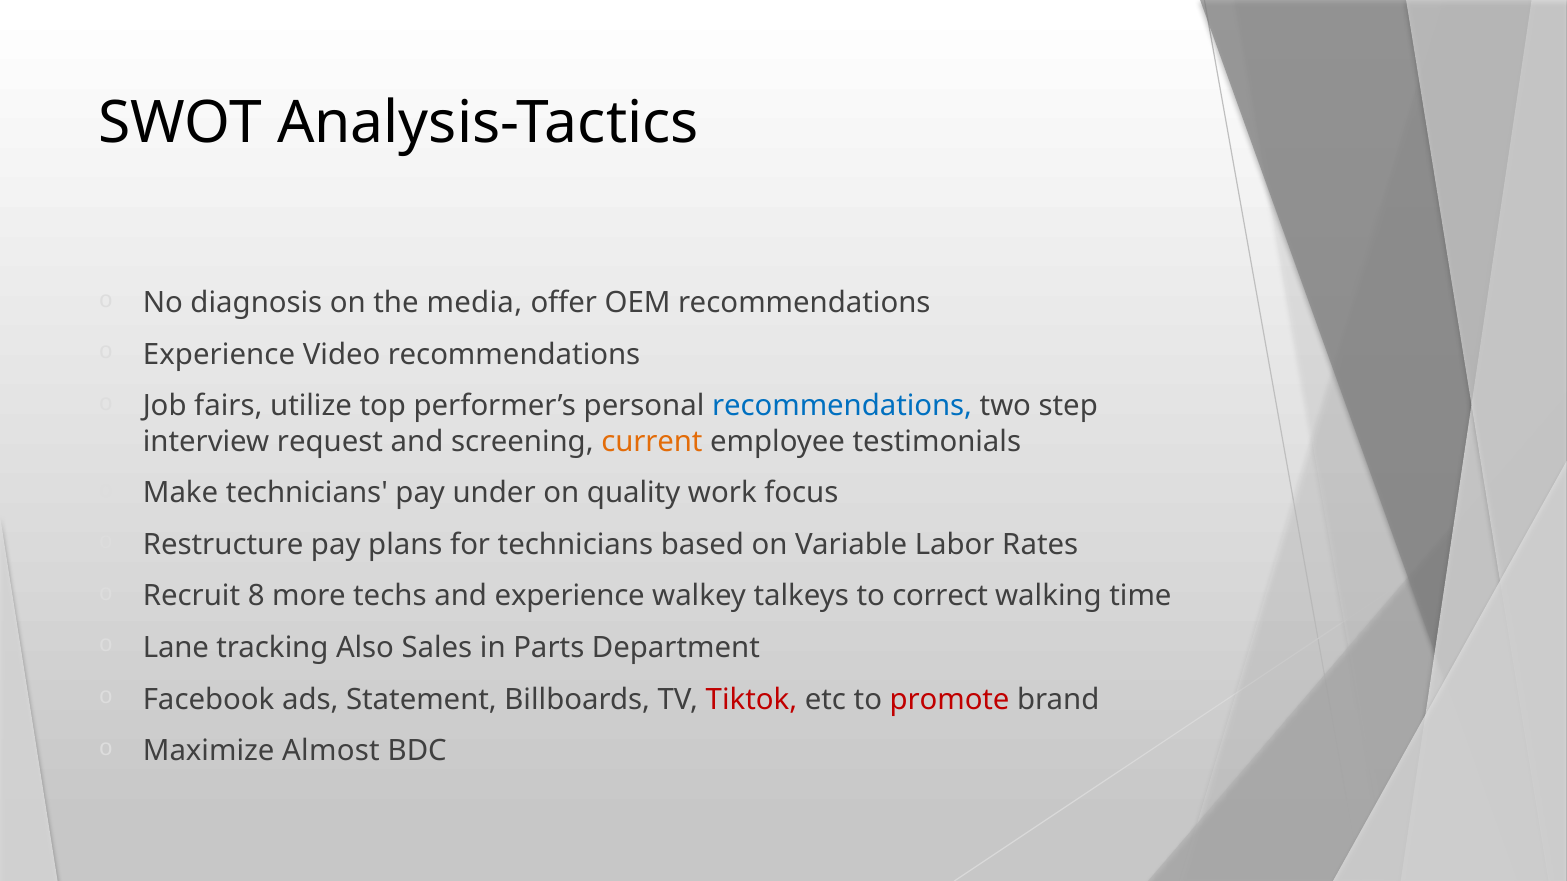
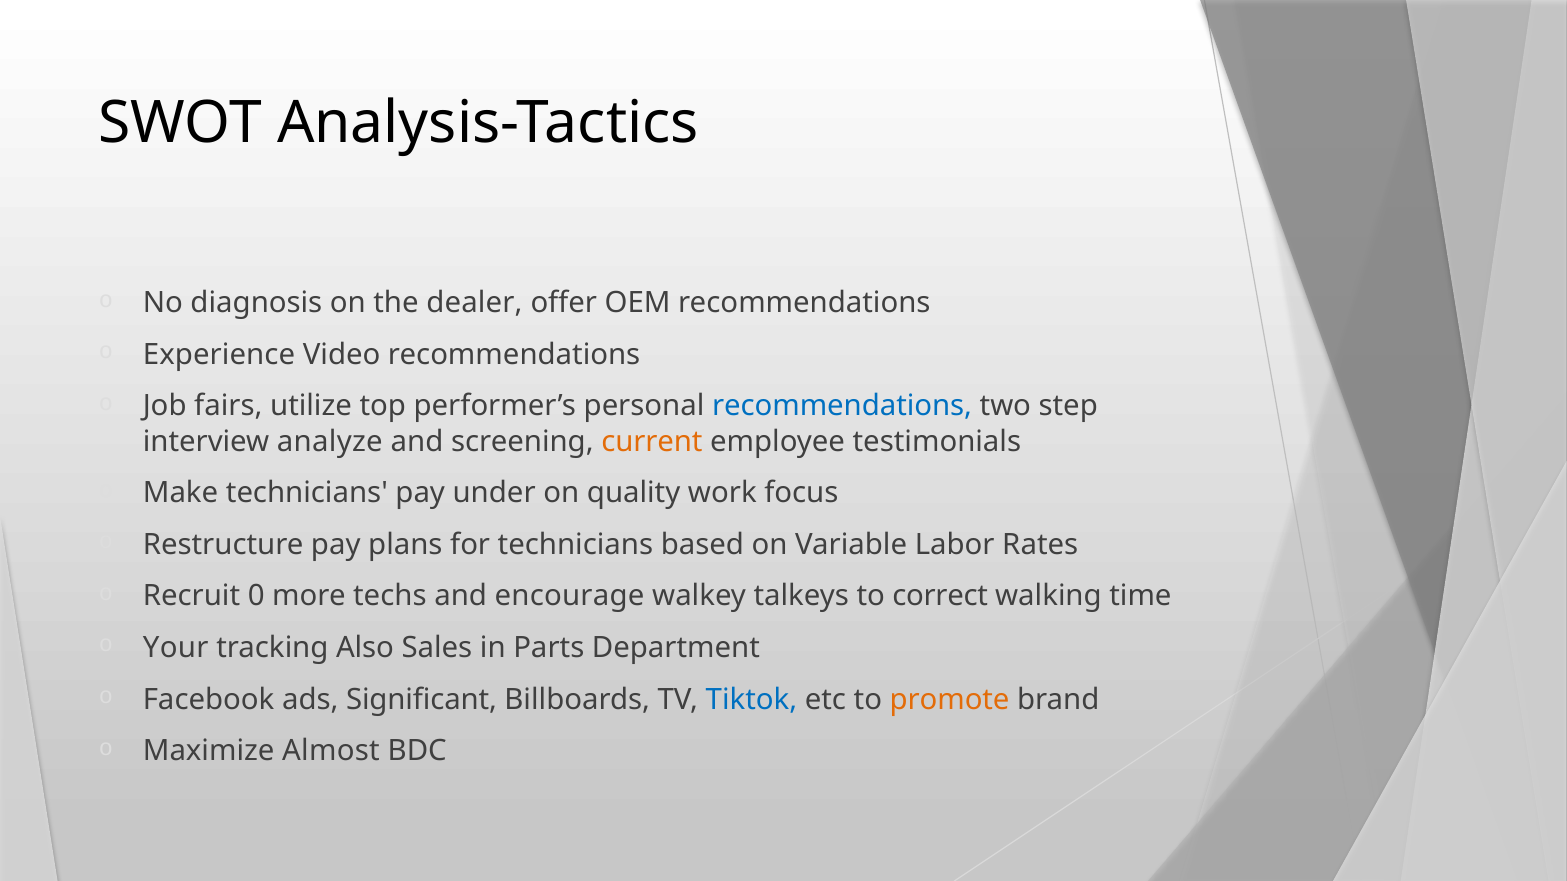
media: media -> dealer (474, 303)
request: request -> analyze (330, 442)
8: 8 -> 0 (256, 596)
and experience: experience -> encourage (570, 596)
Lane: Lane -> Your (176, 648)
Statement: Statement -> Significant (422, 700)
Tiktok colour: red -> blue (751, 700)
promote colour: red -> orange (950, 700)
